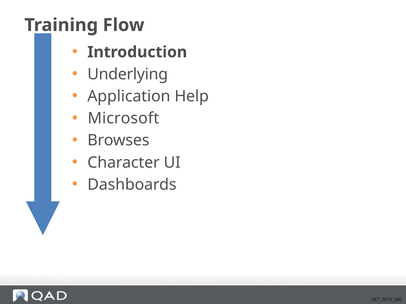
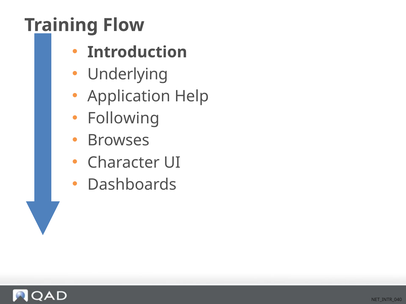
Microsoft: Microsoft -> Following (123, 119)
